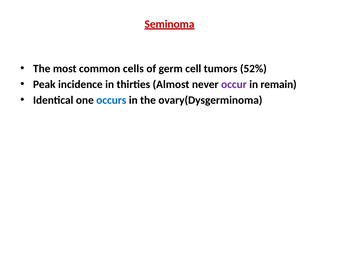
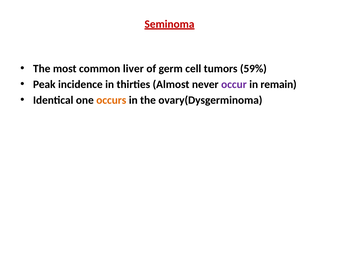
cells: cells -> liver (133, 69)
52%: 52% -> 59% (253, 69)
occurs colour: blue -> orange (111, 100)
